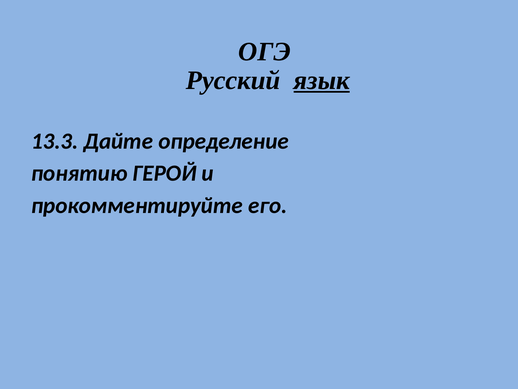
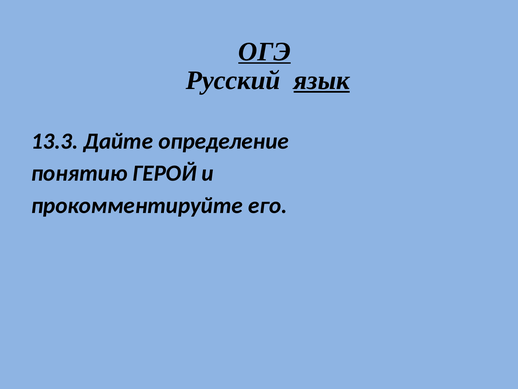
ОГЭ underline: none -> present (264, 51)
